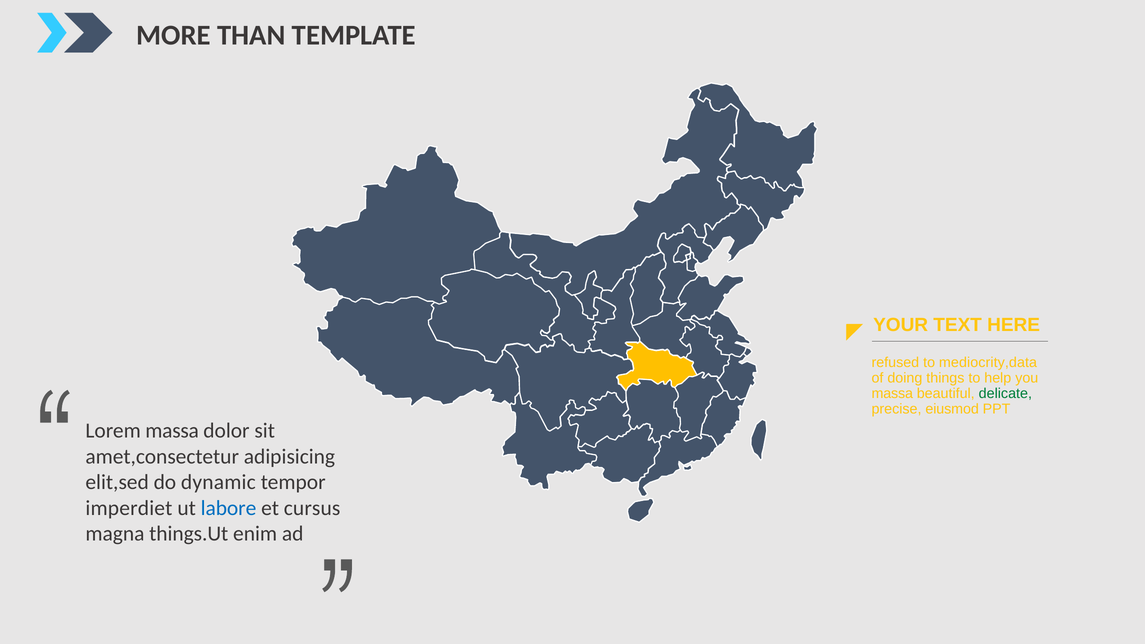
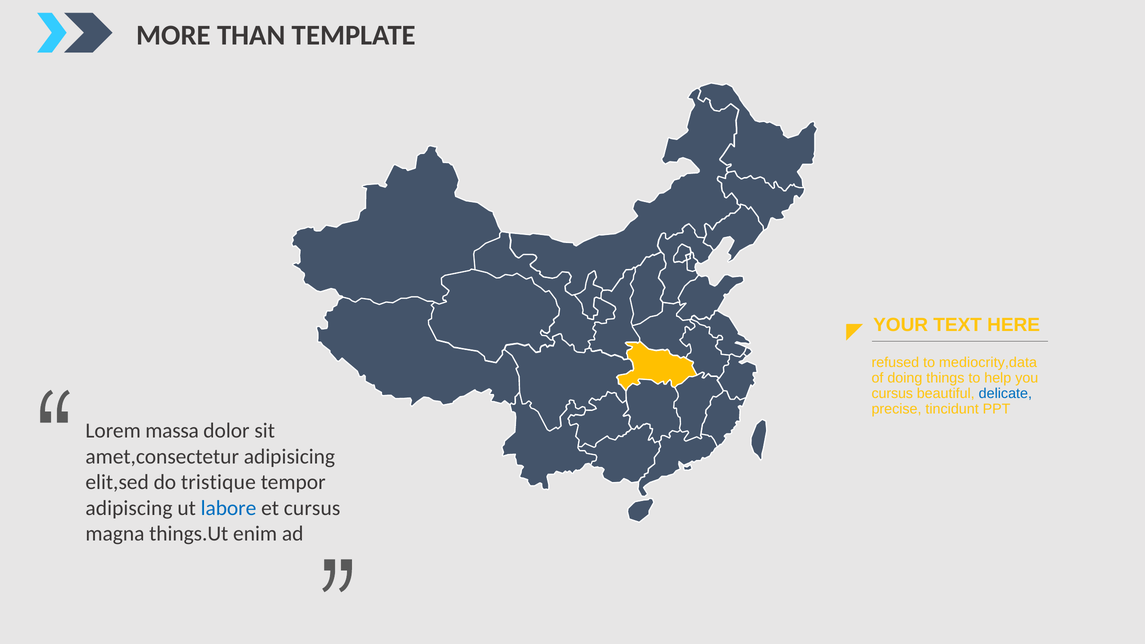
massa: massa -> cursus (892, 393)
delicate colour: green -> blue (1005, 393)
eiusmod: eiusmod -> tincidunt (952, 409)
dynamic: dynamic -> tristique (218, 482)
imperdiet: imperdiet -> adipiscing (129, 508)
